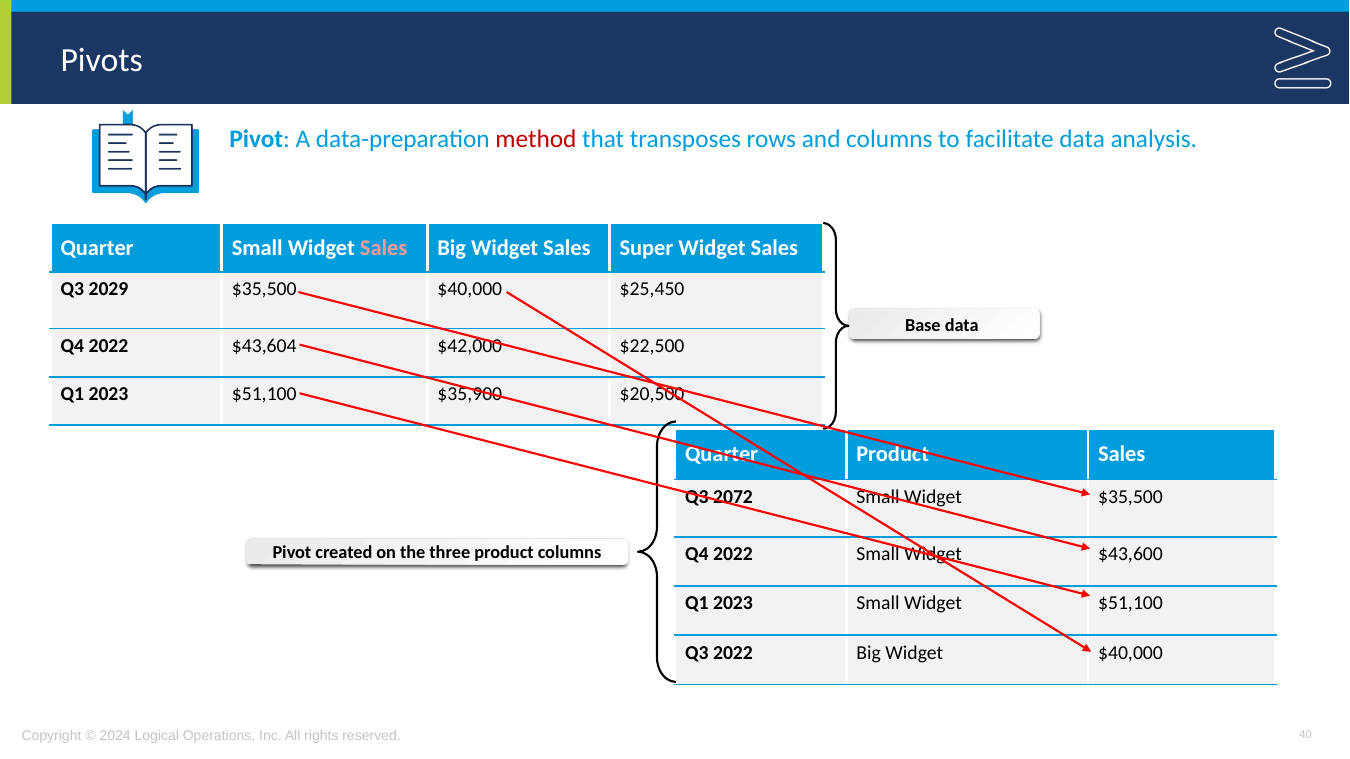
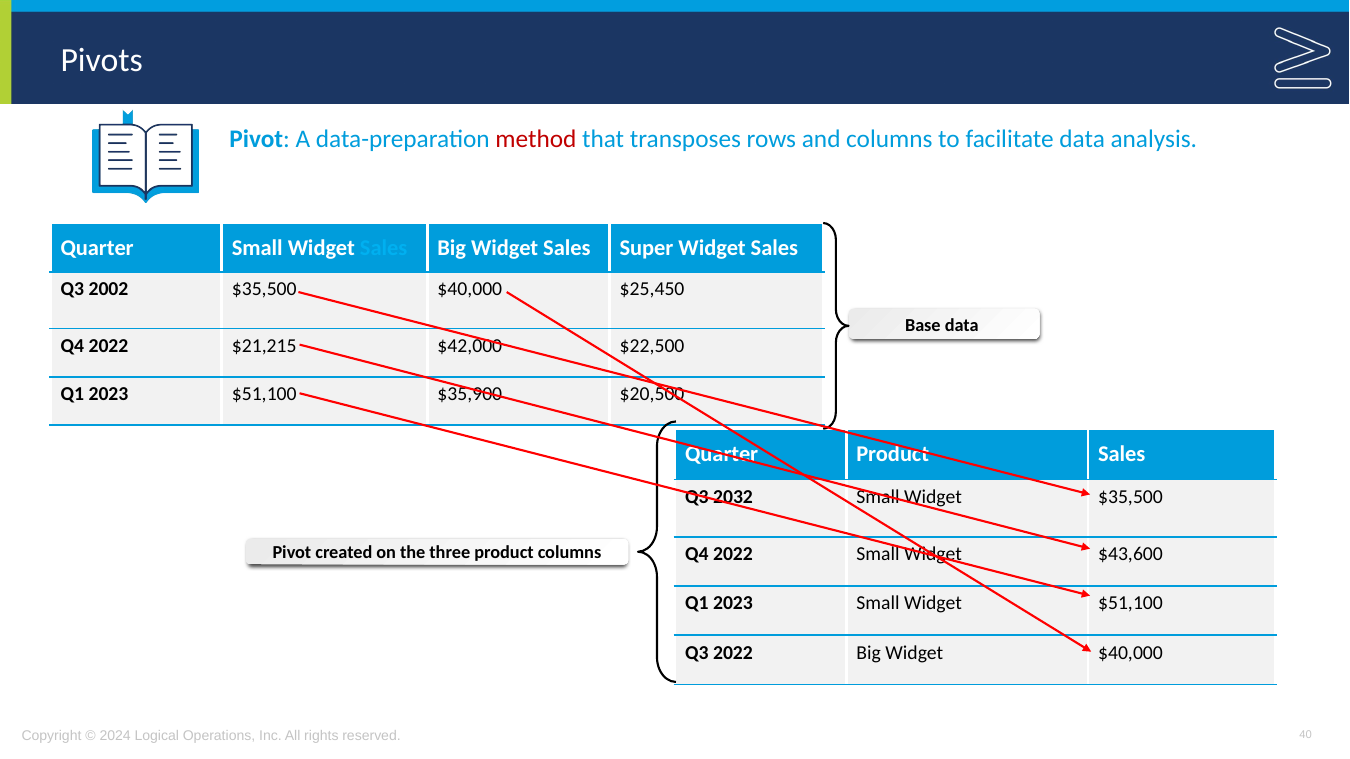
Sales colour: pink -> light blue (384, 248)
2029: 2029 -> 2002 (109, 290)
$43,604: $43,604 -> $21,215 (264, 346)
2072: 2072 -> 2032 (733, 497)
